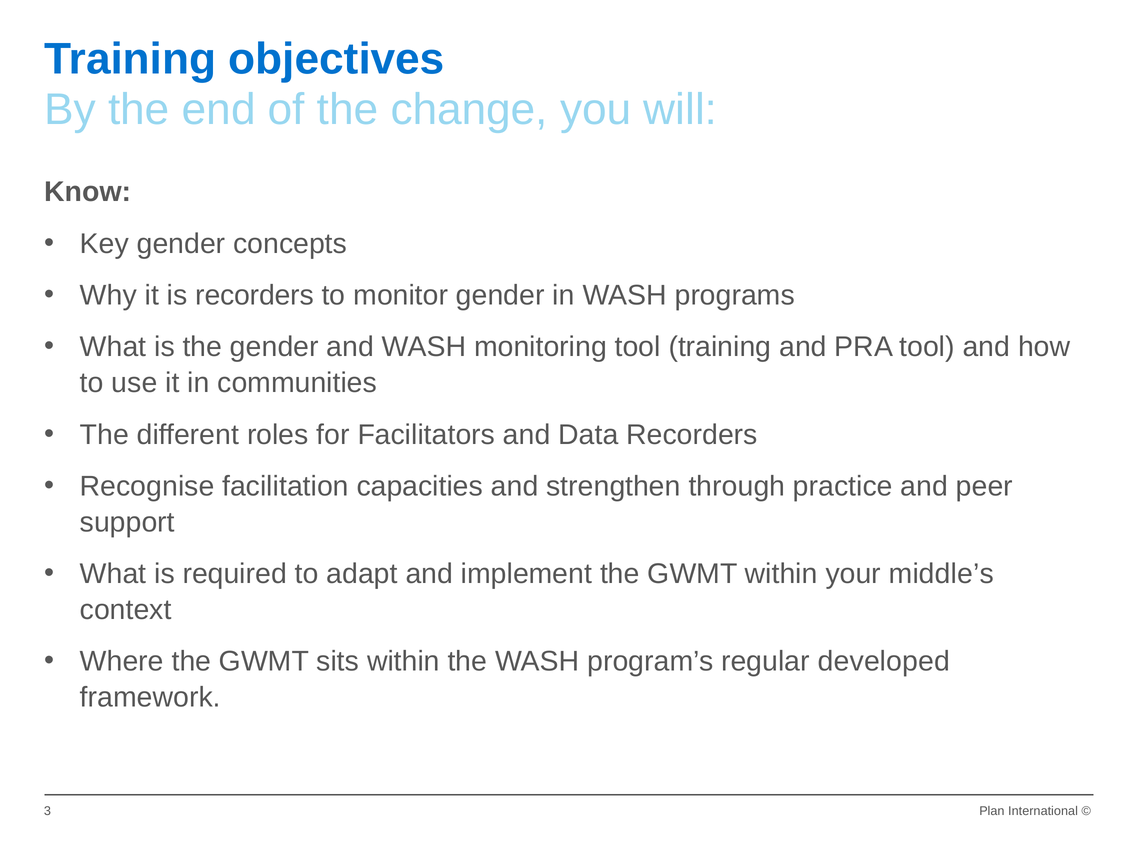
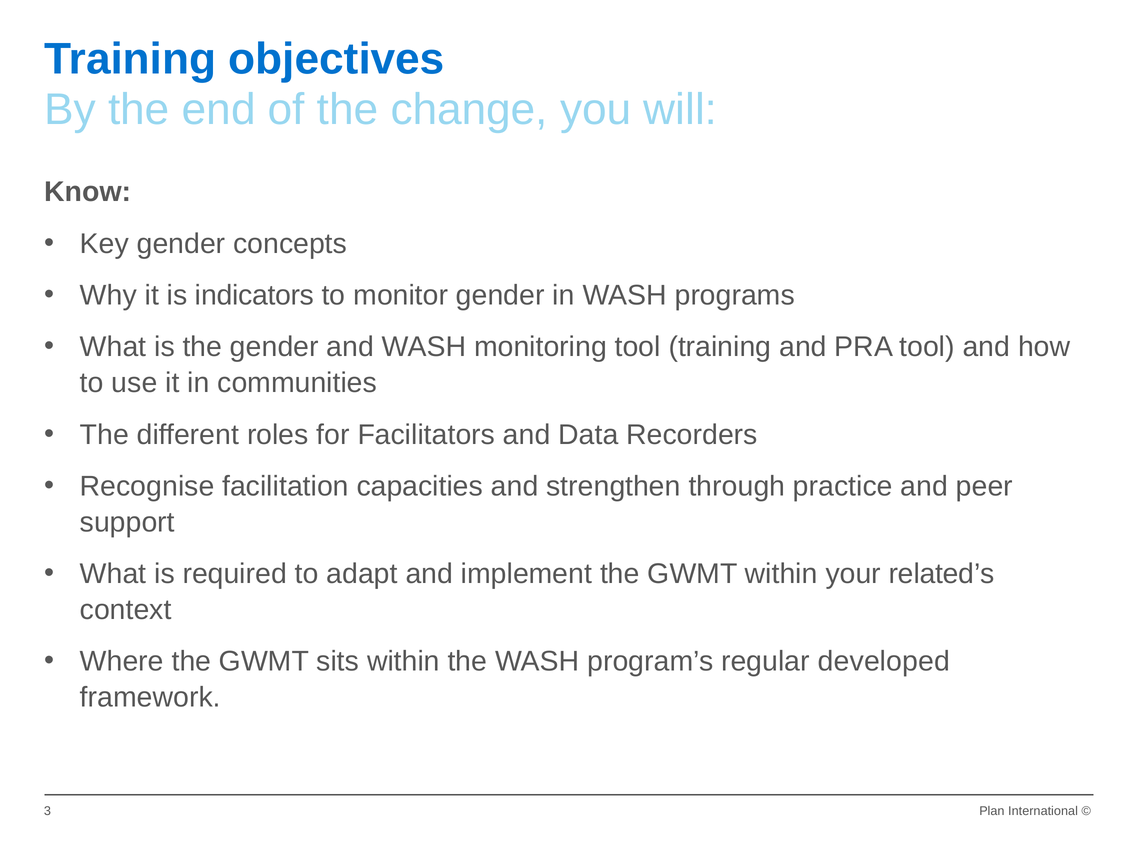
is recorders: recorders -> indicators (255, 295)
middle’s: middle’s -> related’s (942, 574)
